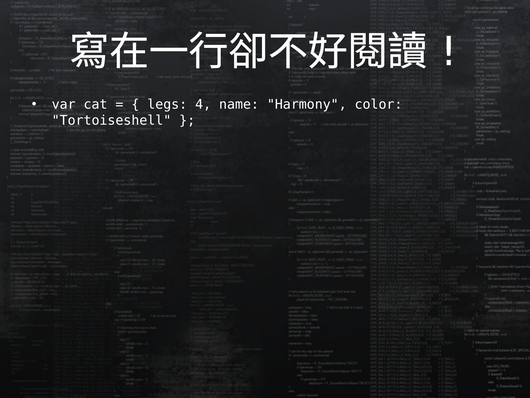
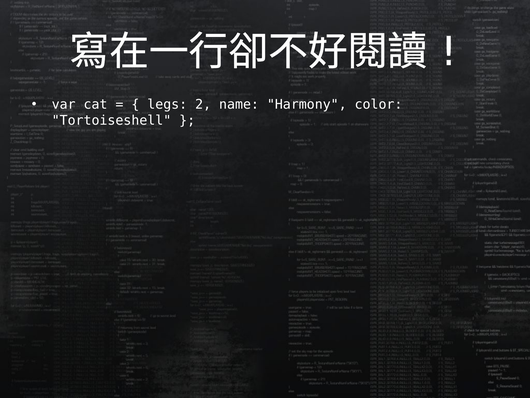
4: 4 -> 2 (203, 104)
